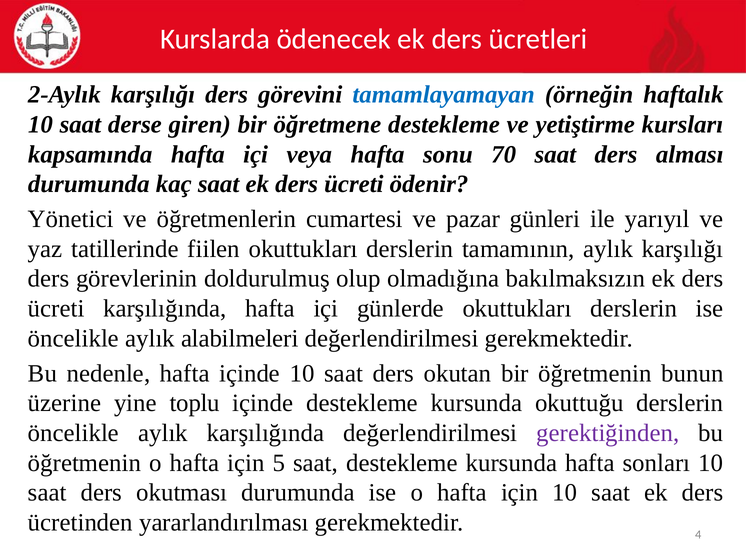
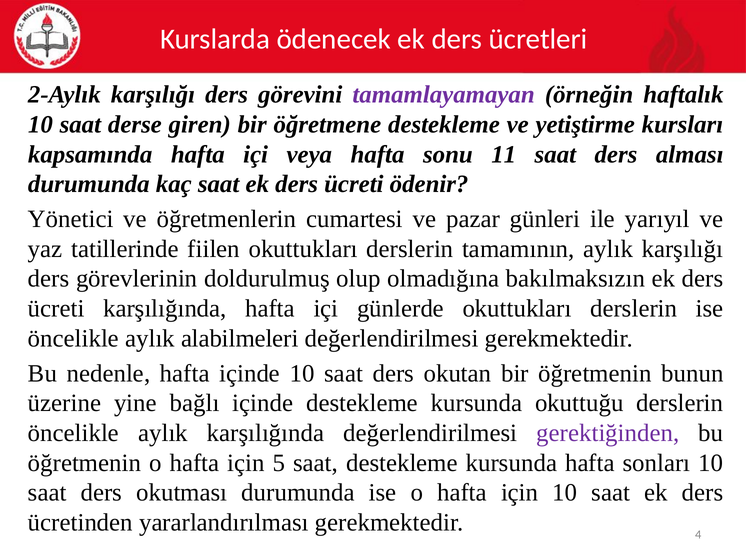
tamamlayamayan colour: blue -> purple (444, 94)
70: 70 -> 11 (504, 154)
toplu: toplu -> bağlı (195, 403)
